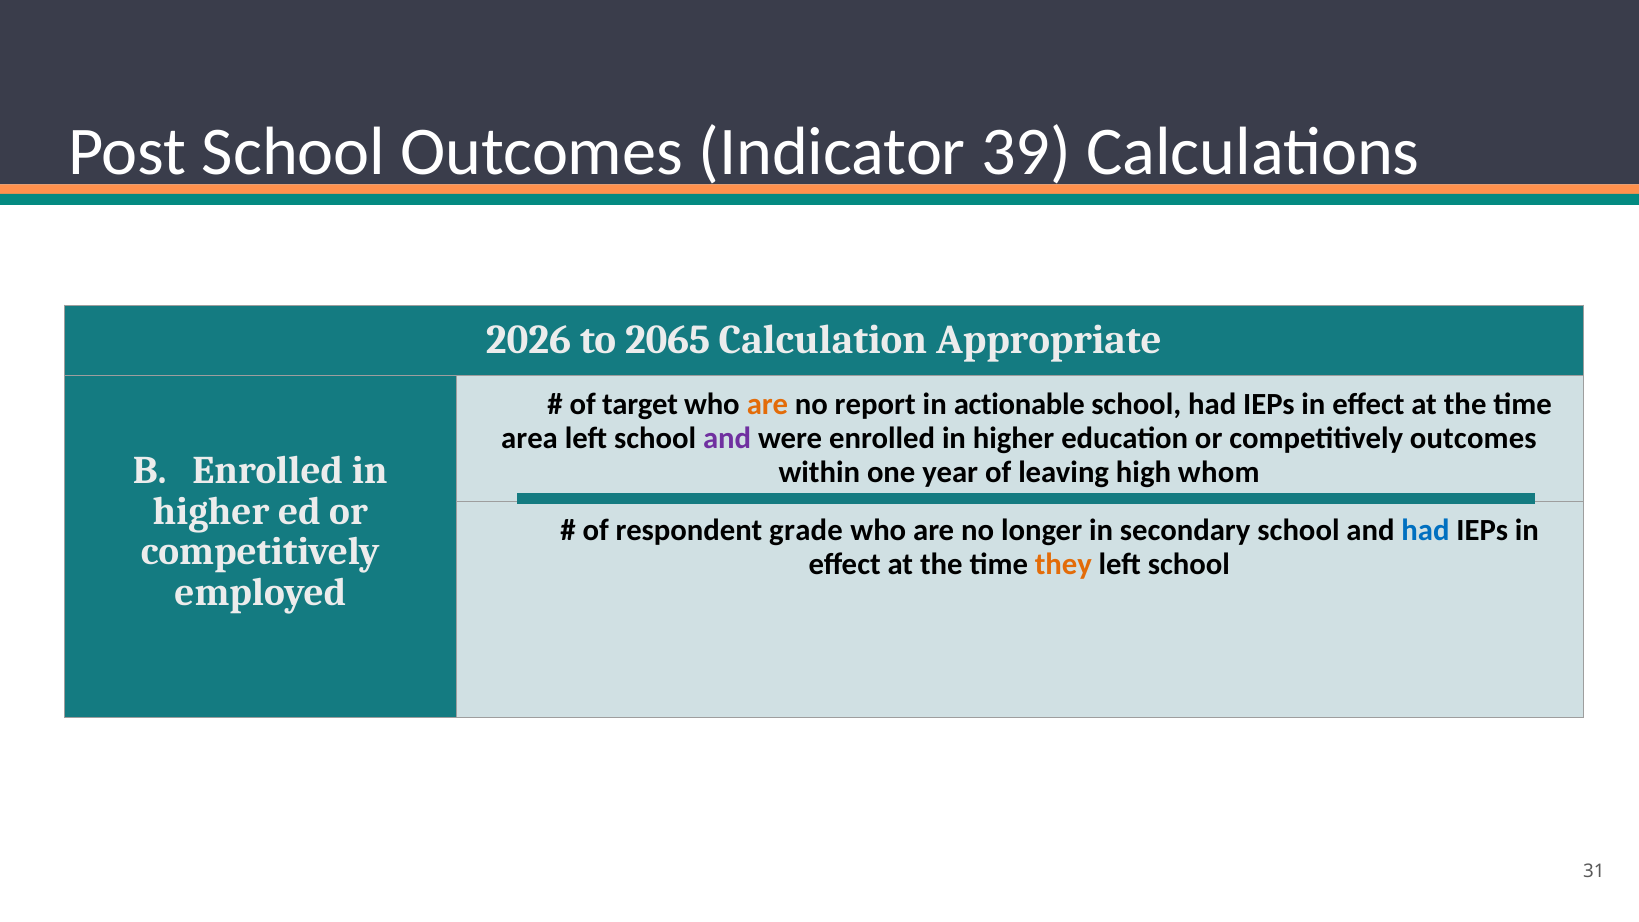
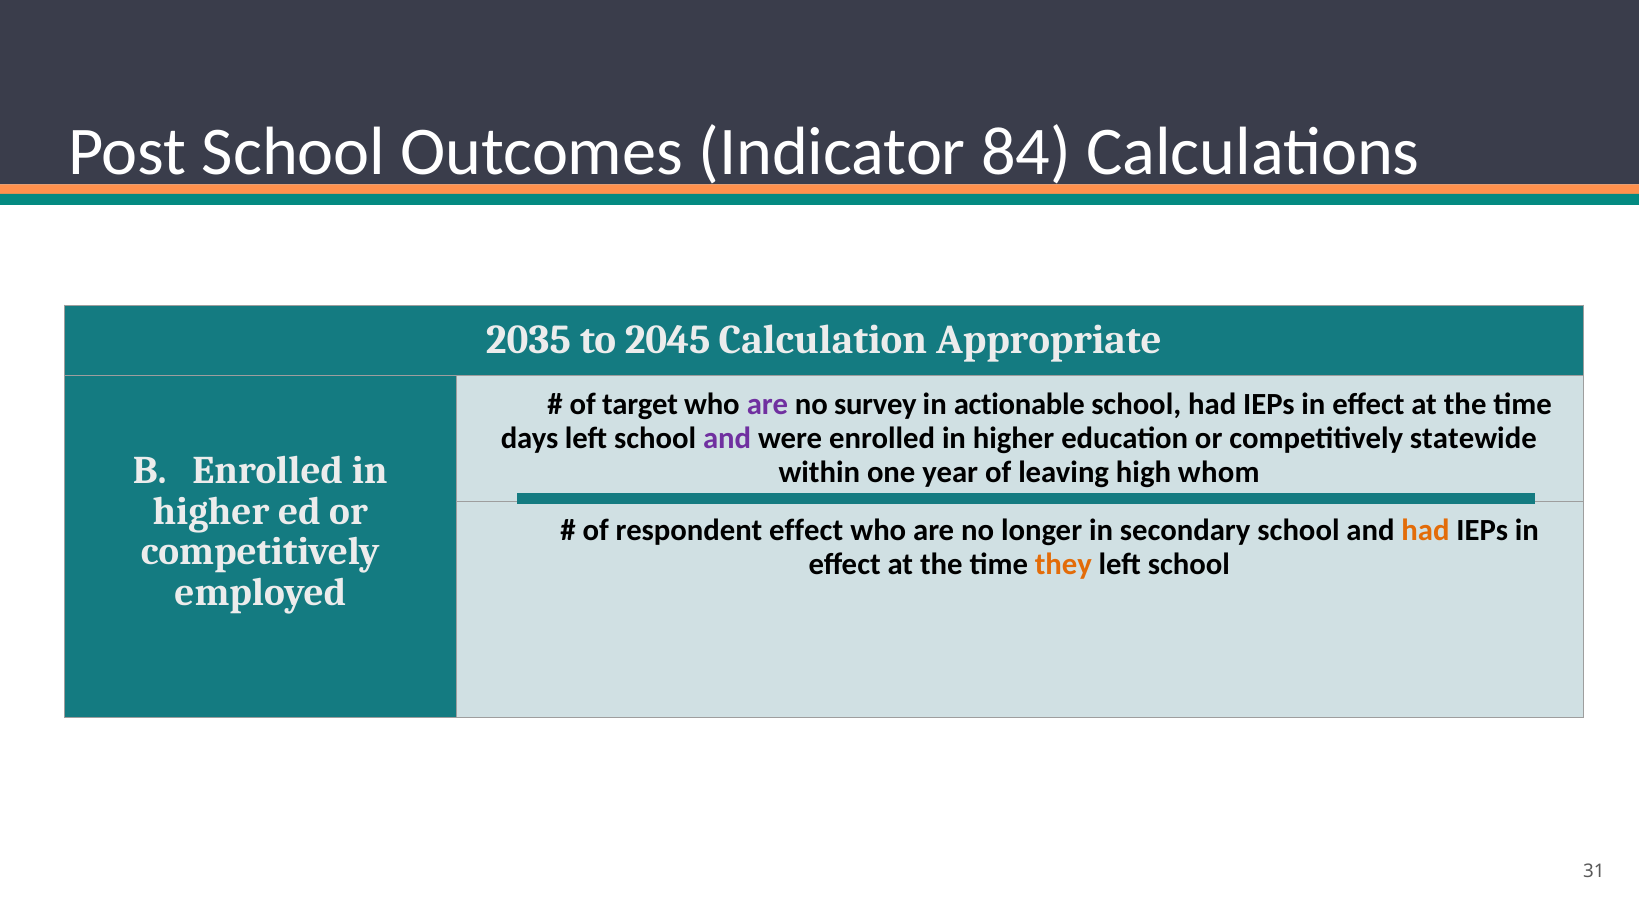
39: 39 -> 84 (1026, 152)
2026: 2026 -> 2035 (528, 340)
2065: 2065 -> 2045 (668, 340)
are colour: orange -> purple (767, 405)
report: report -> survey (875, 405)
area: area -> days (530, 438)
competitively outcomes: outcomes -> statewide (1473, 438)
respondent grade: grade -> effect (806, 531)
had colour: blue -> orange (1425, 531)
